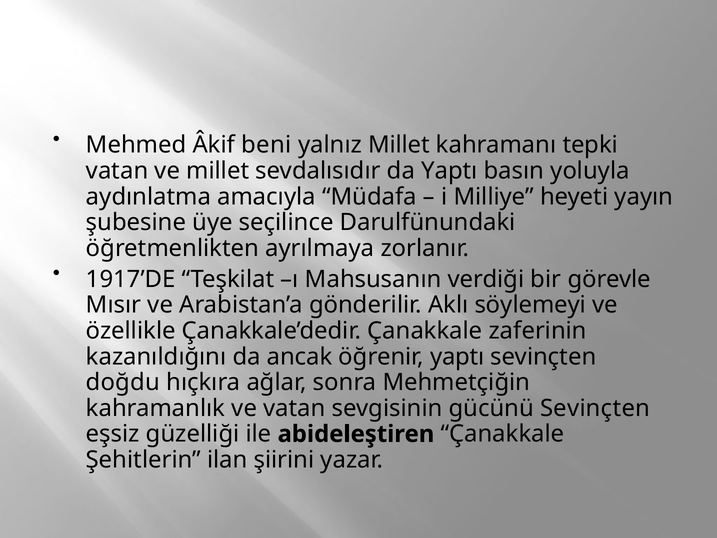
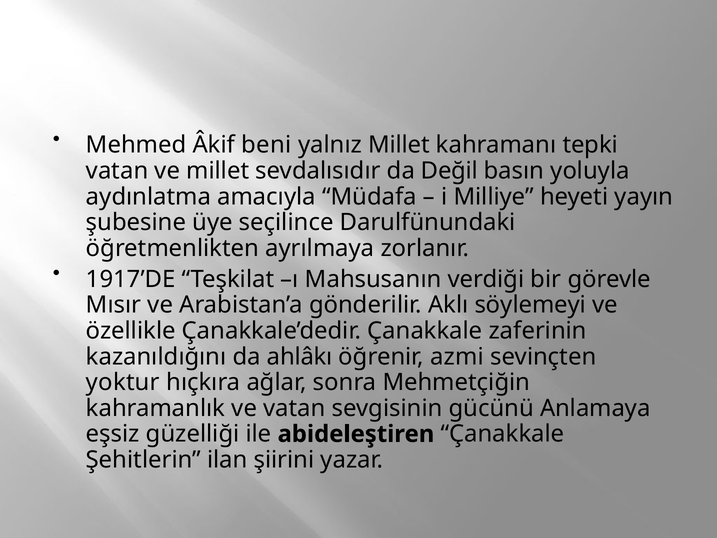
da Yaptı: Yaptı -> Değil (450, 171)
ancak: ancak -> ahlâkı (300, 356)
öğrenir yaptı: yaptı -> azmi (457, 356)
doğdu: doğdu -> yoktur (123, 382)
gücünü Sevinçten: Sevinçten -> Anlamaya (595, 408)
